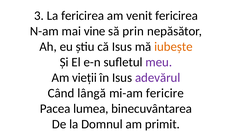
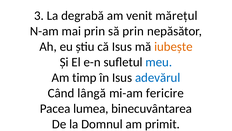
La fericirea: fericirea -> degrabă (83, 16)
venit fericirea: fericirea -> mărețul (176, 16)
mai vine: vine -> prin (95, 31)
meu colour: purple -> blue (159, 62)
vieții: vieții -> timp (84, 77)
adevărul colour: purple -> blue (158, 77)
